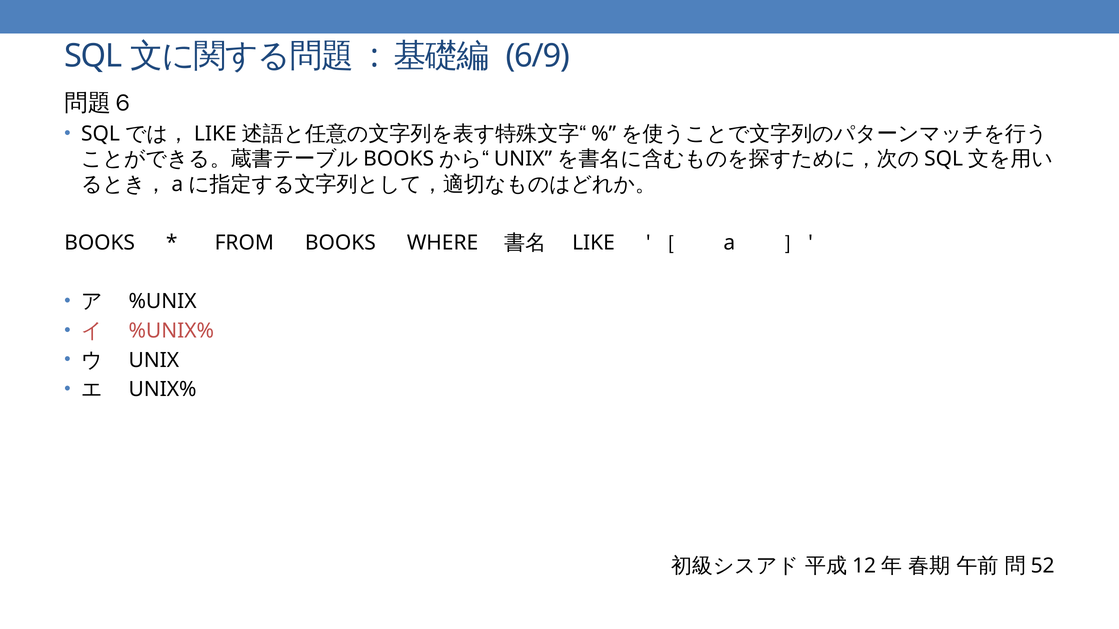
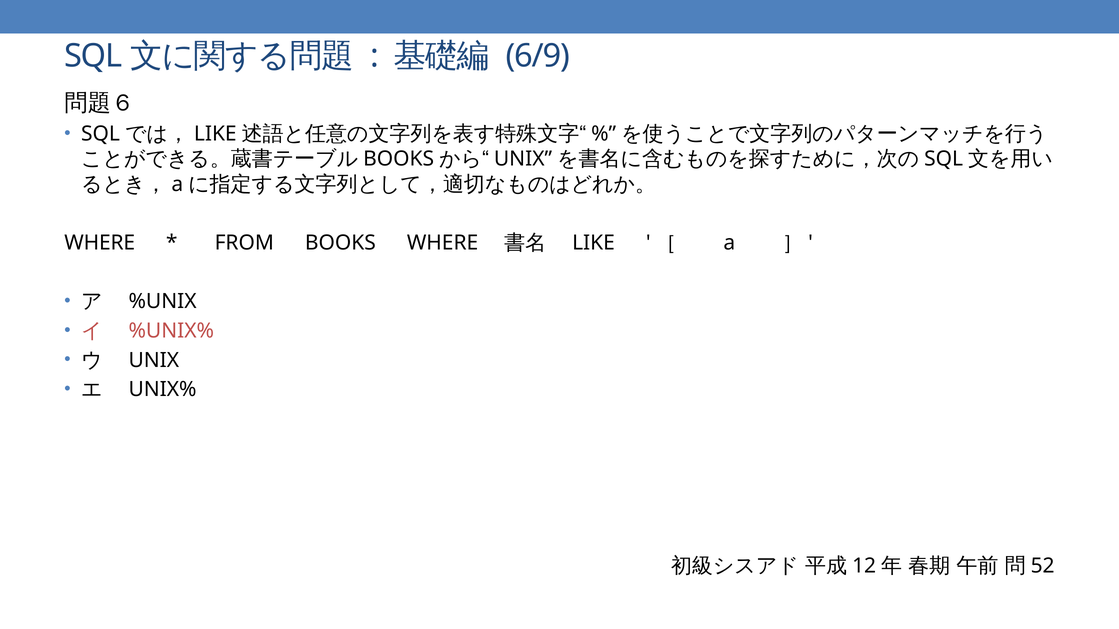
BOOKS: BOOKS -> WHERE (100, 243)
